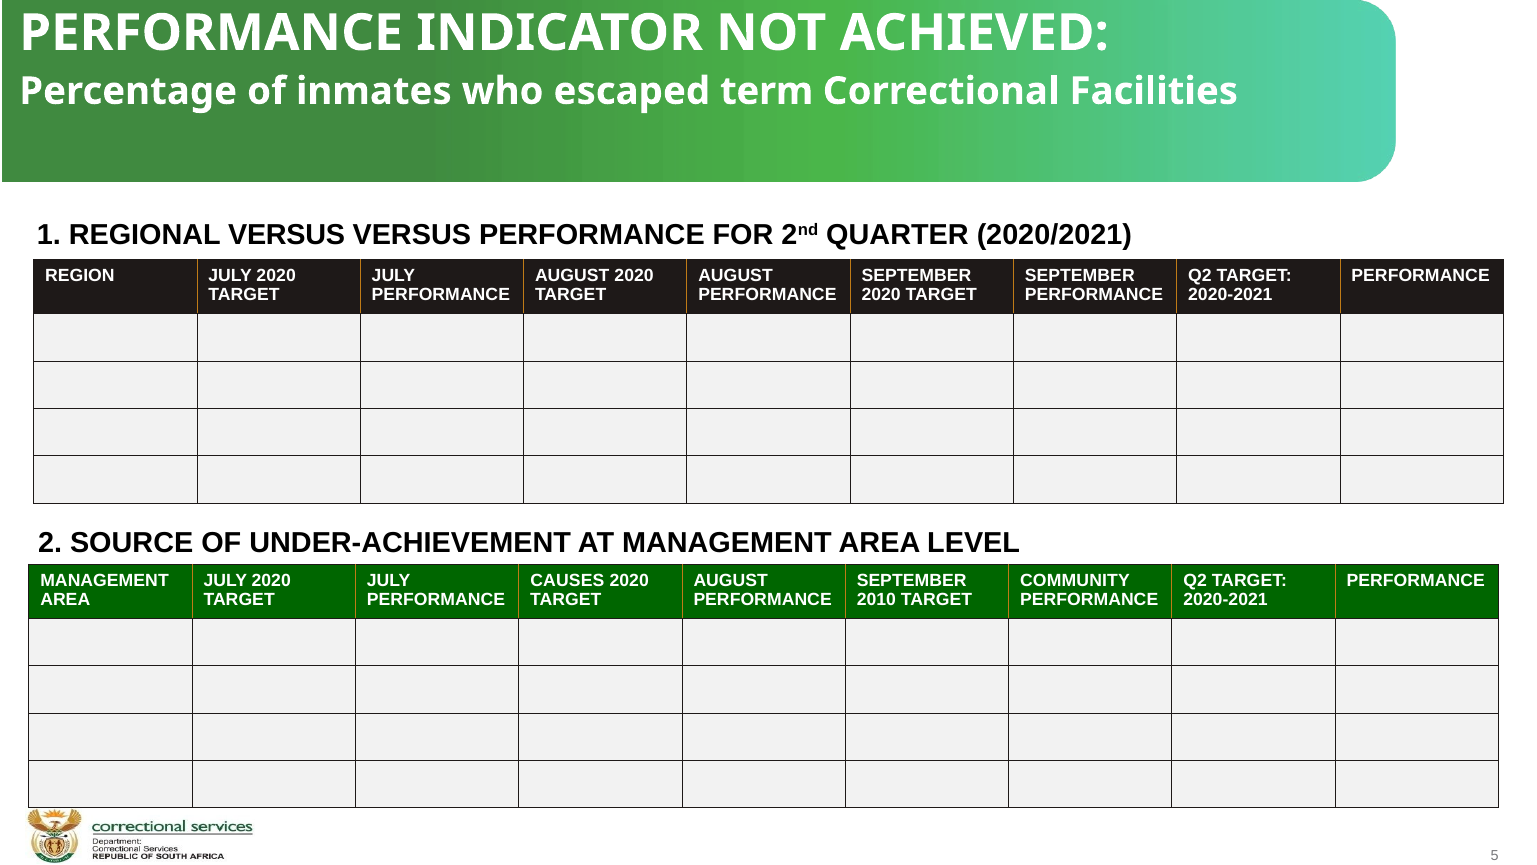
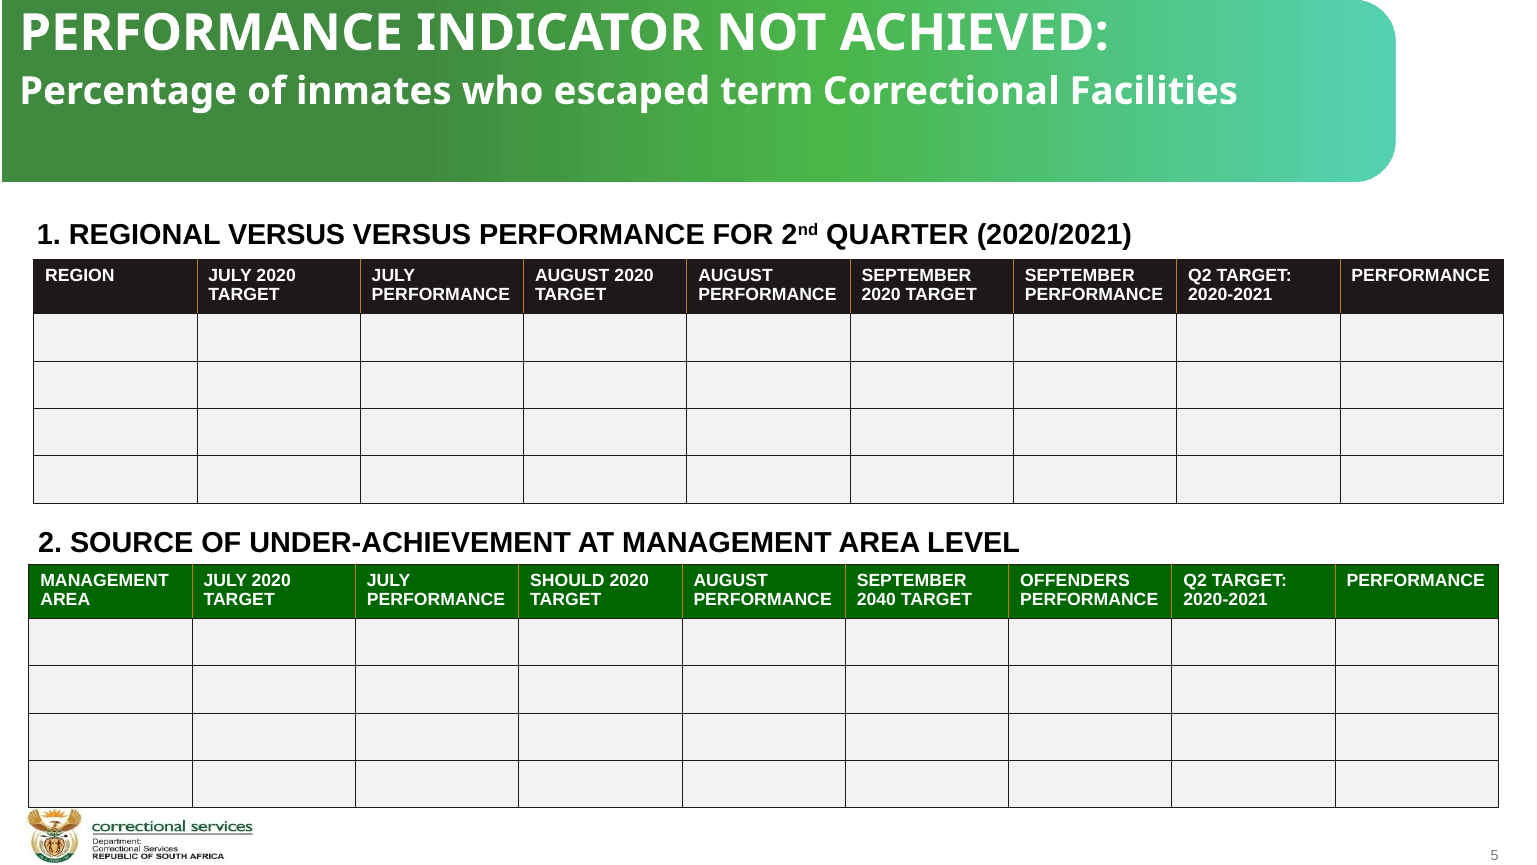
CAUSES: CAUSES -> SHOULD (567, 580)
COMMUNITY: COMMUNITY -> OFFENDERS (1075, 580)
2010: 2010 -> 2040 (876, 600)
